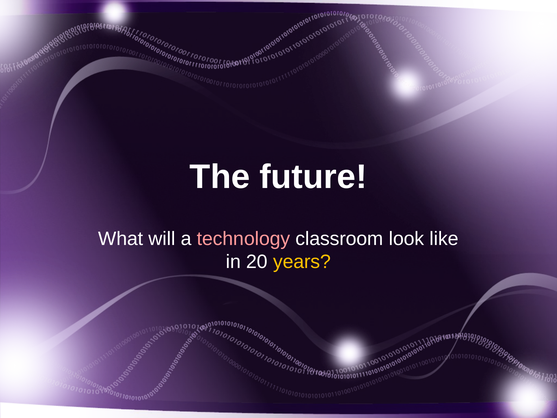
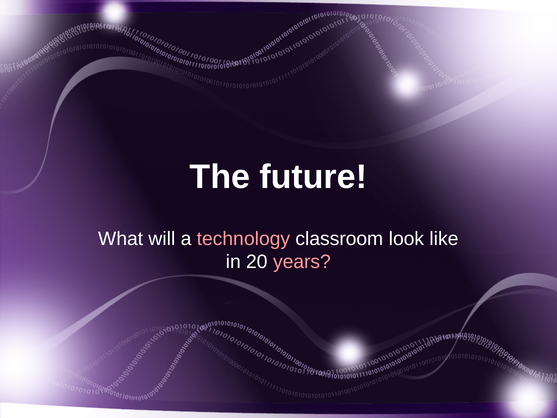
years colour: yellow -> pink (302, 262)
